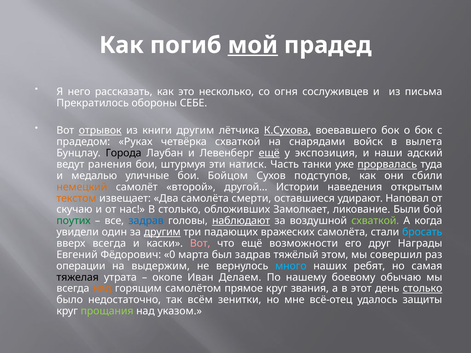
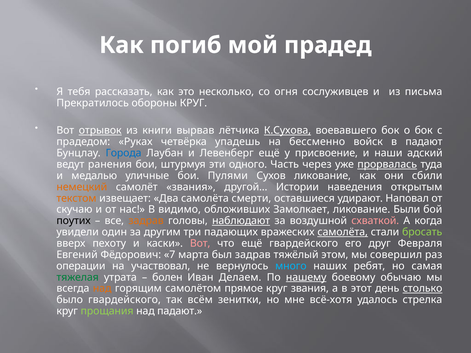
мой underline: present -> none (253, 45)
него: него -> тебя (79, 92)
обороны СЕБЕ: СЕБЕ -> КРУГ (193, 103)
книги другим: другим -> вырвав (195, 131)
четвёрка схваткой: схваткой -> упадешь (238, 142)
снарядами: снарядами -> бессменно (317, 142)
в вылета: вылета -> падают (424, 142)
Города colour: black -> blue (124, 153)
ещё underline: present -> none (269, 153)
экспозиция: экспозиция -> присвоение (326, 153)
натиск: натиск -> одного (248, 165)
танки: танки -> через (317, 165)
Бойцом: Бойцом -> Пулями (228, 176)
Сухов подступов: подступов -> ликование (322, 176)
самолёт второй: второй -> звания (191, 187)
В столько: столько -> видимо (180, 210)
поутих colour: green -> black (74, 221)
задрав colour: blue -> orange (146, 221)
схваткой colour: light green -> pink (375, 221)
другим underline: present -> none (162, 232)
самолёта underline: none -> present (343, 232)
бросать colour: light blue -> light green (422, 232)
вверх всегда: всегда -> пехоту (109, 244)
ещё возможности: возможности -> гвардейского (304, 244)
Награды: Награды -> Февраля (420, 244)
0: 0 -> 7 (170, 255)
выдержим: выдержим -> участвовал (161, 266)
тяжелая colour: black -> green (78, 277)
окопе: окопе -> болен (167, 277)
нашему underline: none -> present (306, 277)
было недостаточно: недостаточно -> гвардейского (124, 300)
всё-отец: всё-отец -> всё-хотя (331, 300)
защиты: защиты -> стрелка (422, 300)
над указом: указом -> падают (180, 311)
